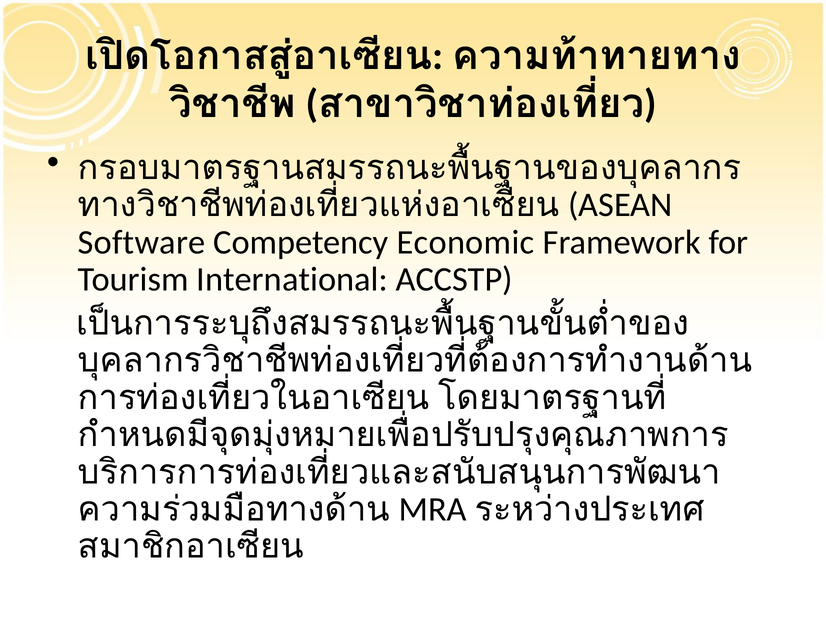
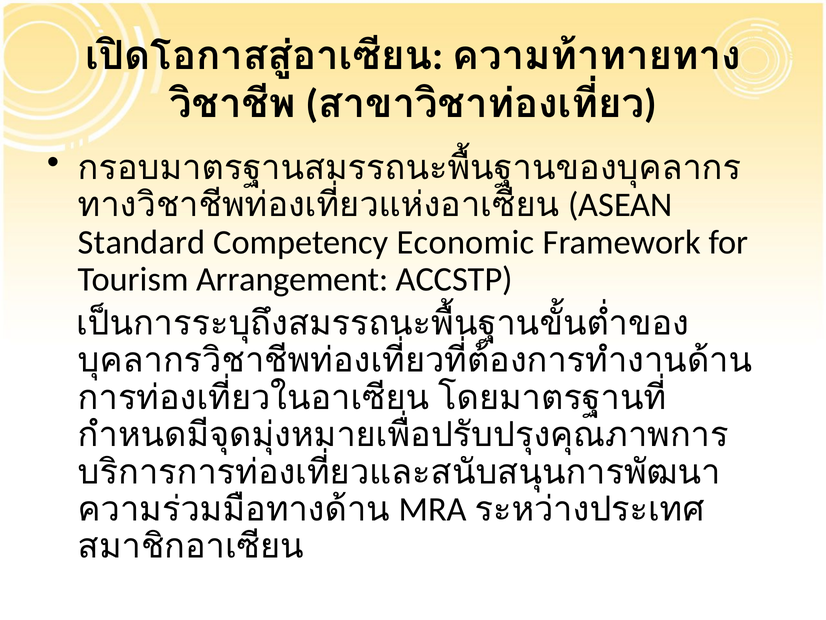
Software: Software -> Standard (142, 242)
International: International -> Arrangement (292, 279)
